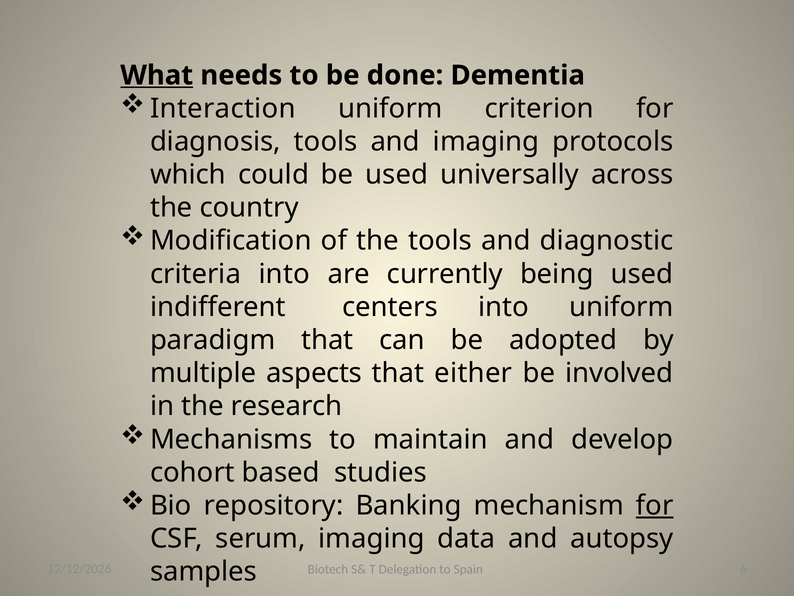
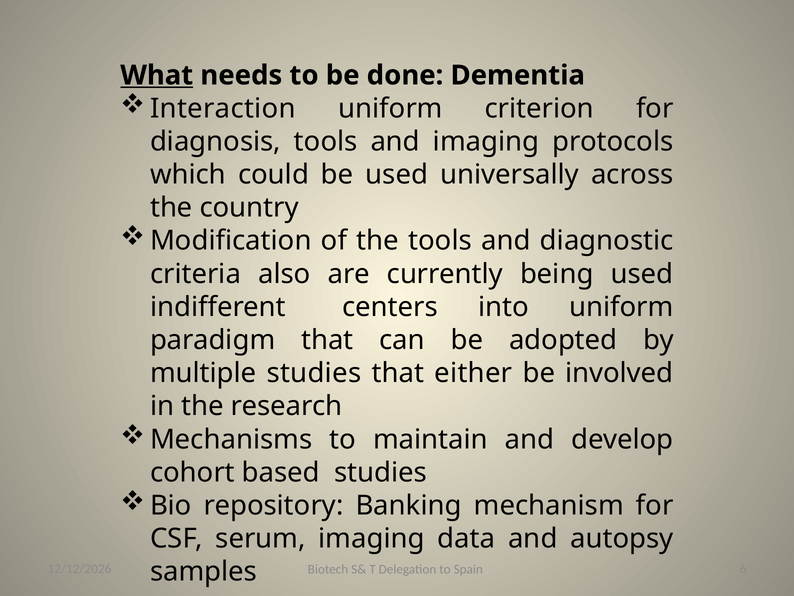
criteria into: into -> also (284, 274)
multiple aspects: aspects -> studies (314, 373)
for underline: present -> none (655, 505)
